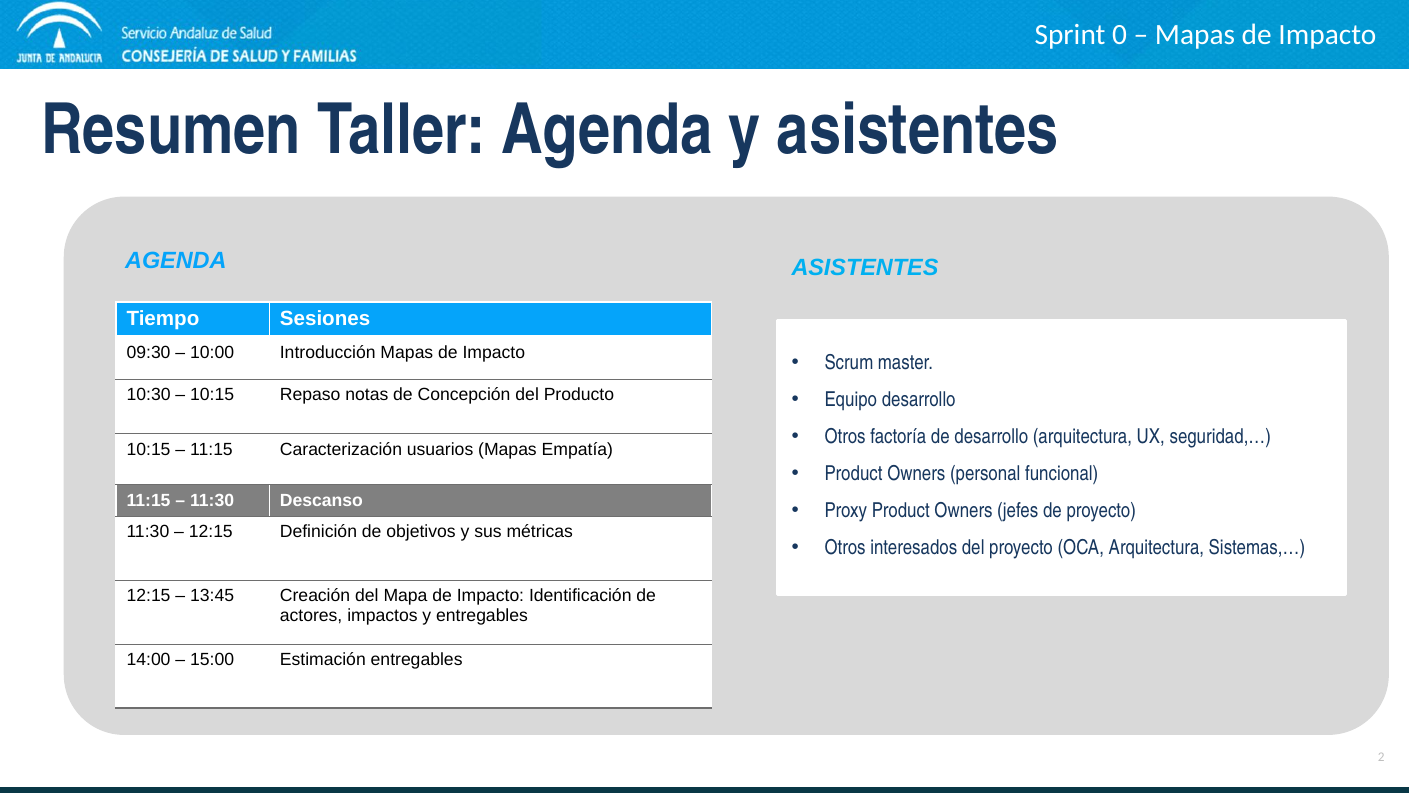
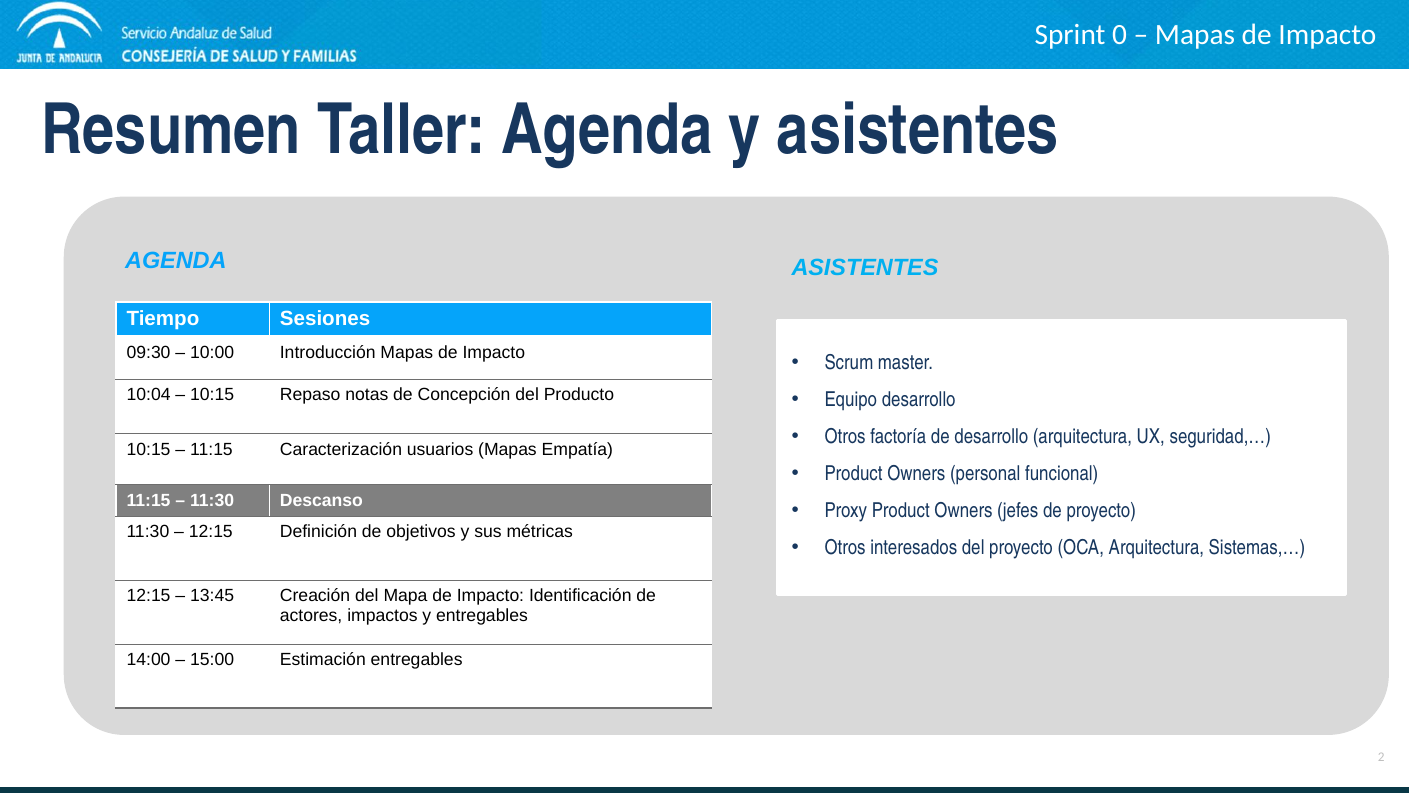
10:30: 10:30 -> 10:04 (149, 395)
